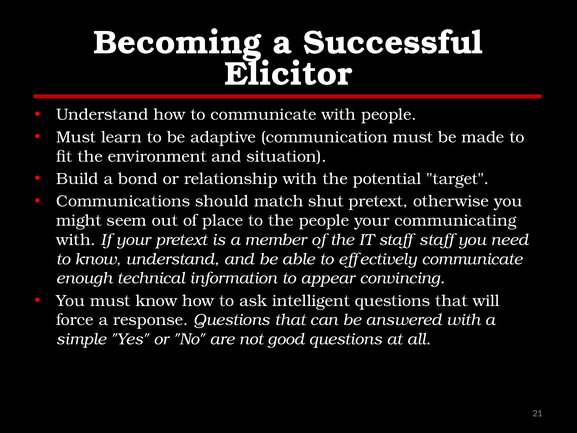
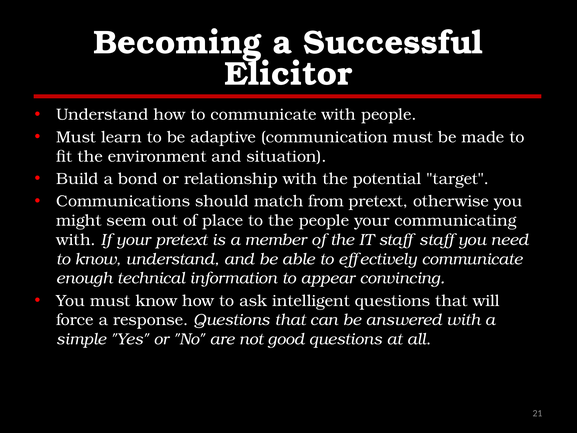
shut: shut -> from (326, 201)
